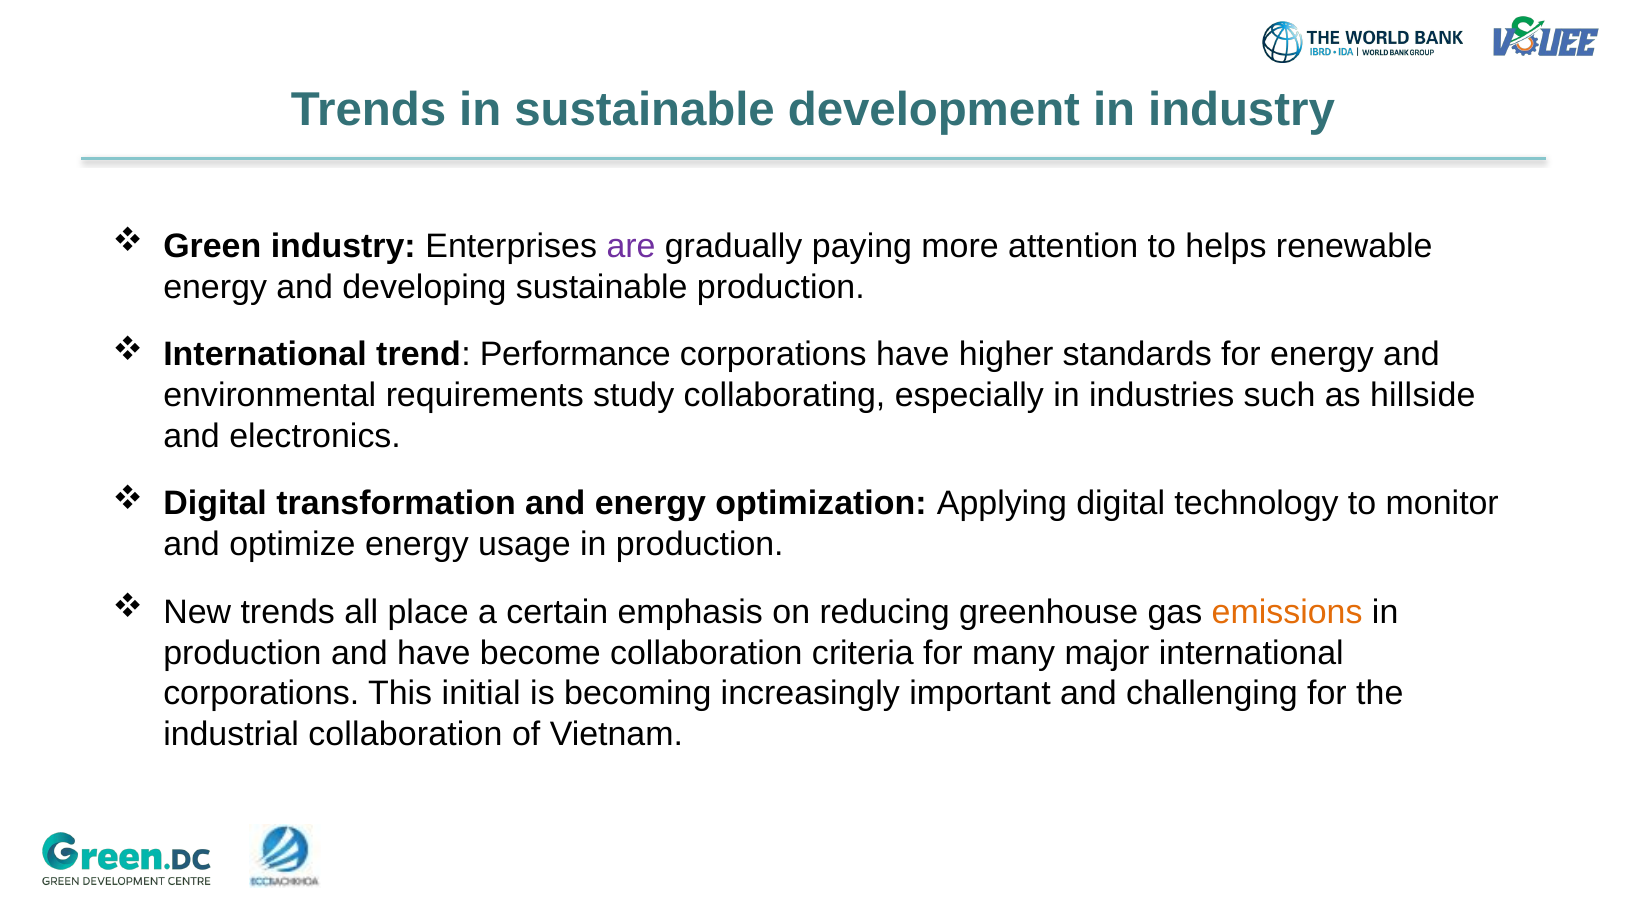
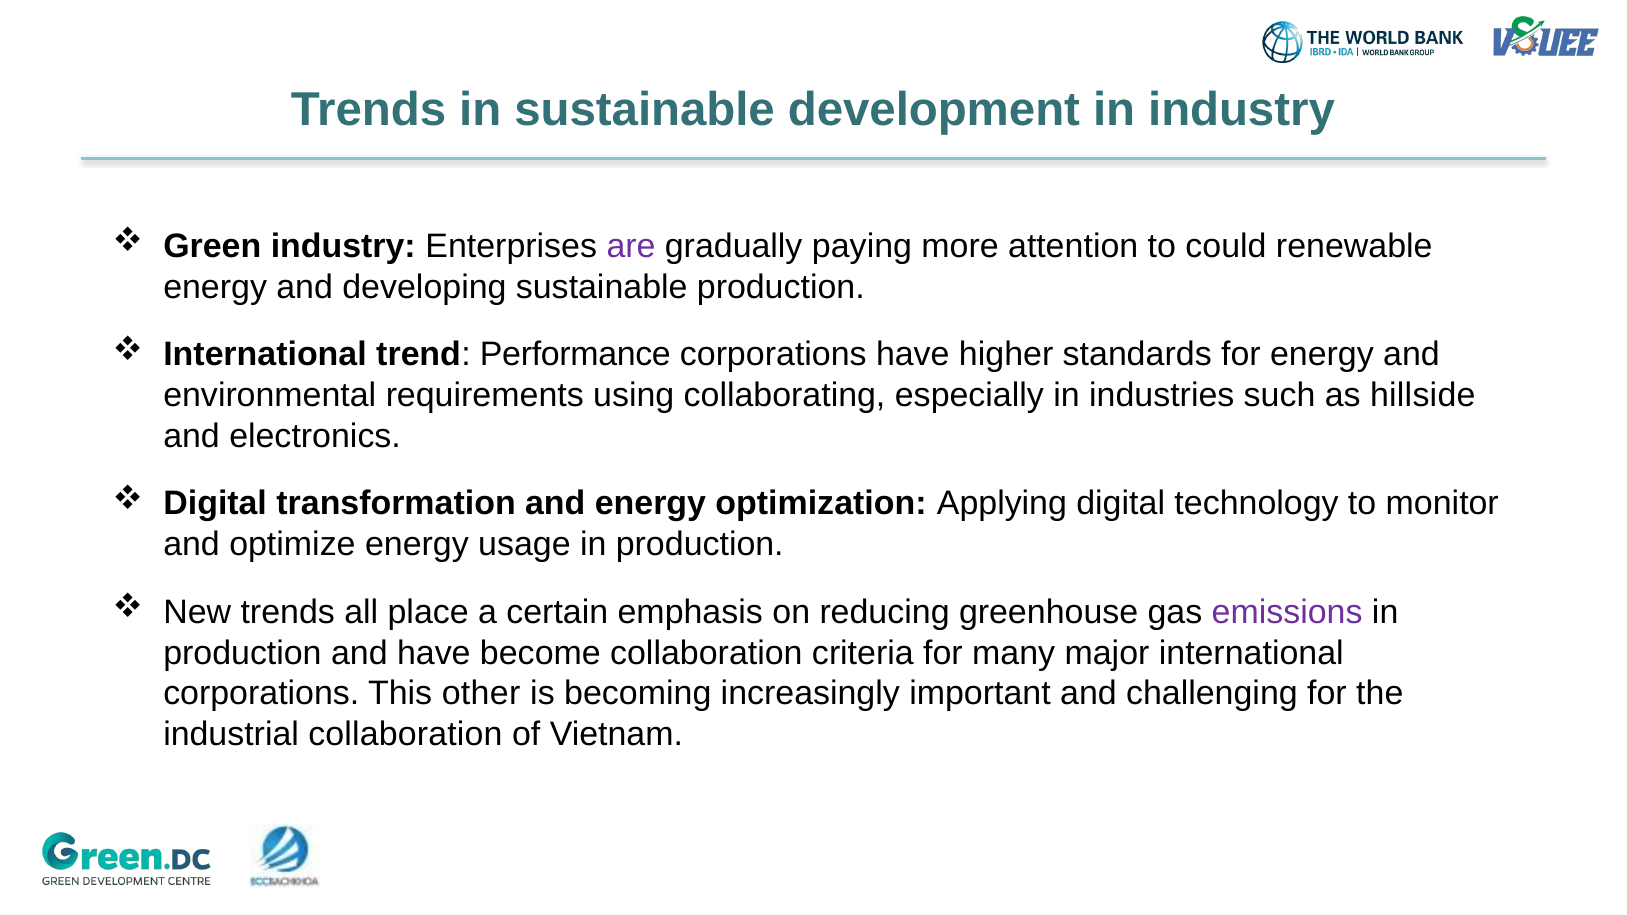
helps: helps -> could (1226, 246)
study: study -> using (634, 395)
emissions colour: orange -> purple (1287, 612)
initial: initial -> other (481, 694)
